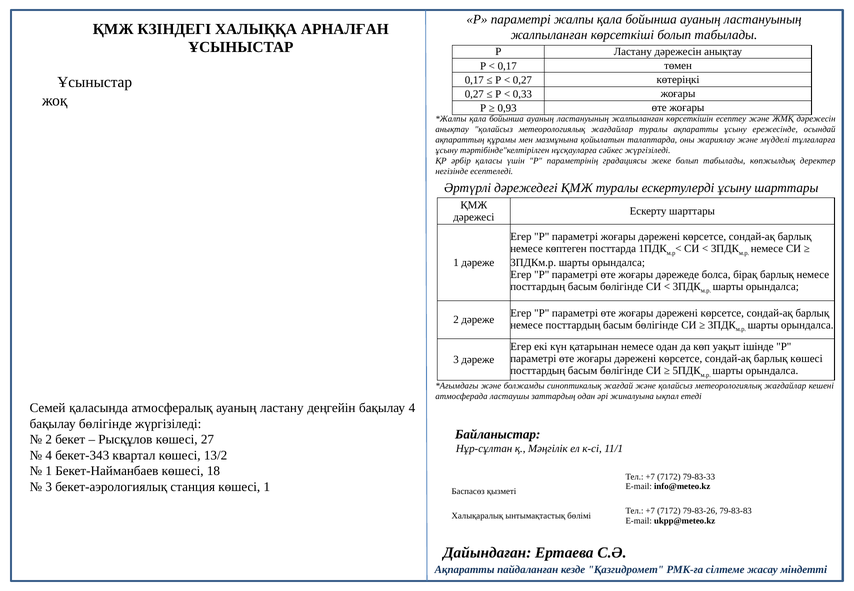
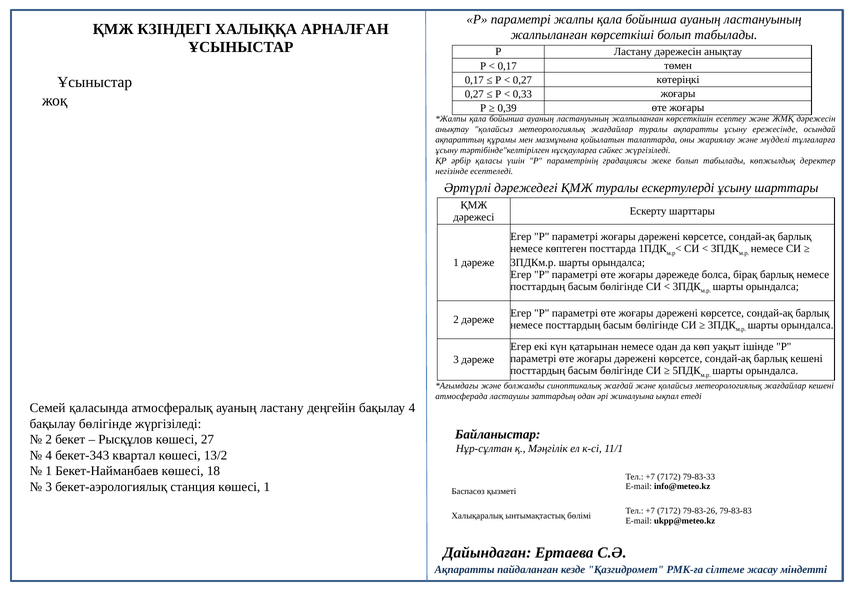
0,93: 0,93 -> 0,39 (507, 108)
барлық көшесі: көшесі -> кешені (807, 359)
